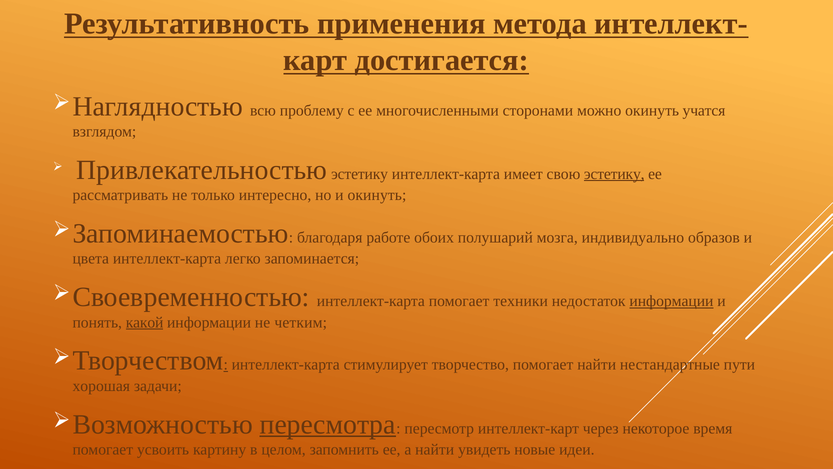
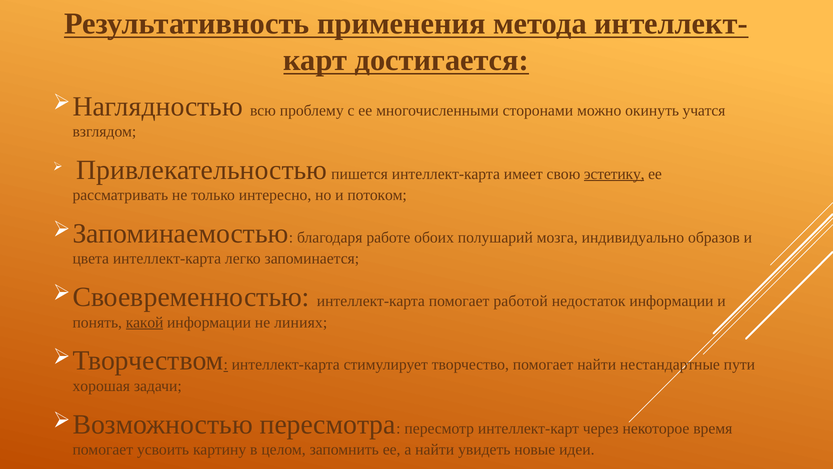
Привлекательностью эстетику: эстетику -> пишется (360, 174)
и окинуть: окинуть -> потоком (377, 195)
техники: техники -> работой (521, 301)
информации underline: present -> none (671, 301)
четким: четким -> линиях (301, 322)
пересмотра underline: present -> none (328, 424)
